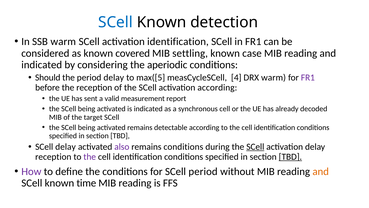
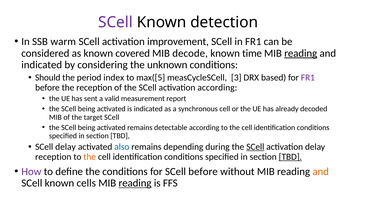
SCell colour: blue -> purple (115, 22)
activation identification: identification -> improvement (178, 41)
settling: settling -> decode (190, 53)
case: case -> time (252, 53)
reading underline: none -> present (301, 53)
aperiodic: aperiodic -> unknown (167, 65)
period delay: delay -> index (114, 77)
4: 4 -> 3 (236, 77)
DRX warm: warm -> based (274, 77)
also colour: purple -> blue (122, 147)
remains conditions: conditions -> depending (183, 147)
the colour: purple -> orange (90, 156)
SCell period: period -> before (203, 171)
time: time -> cells (86, 183)
reading underline: none -> present (135, 183)
